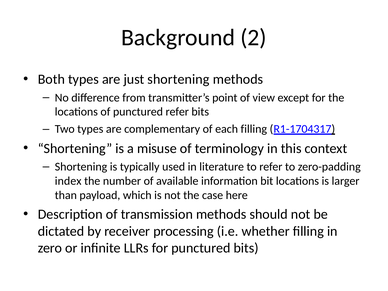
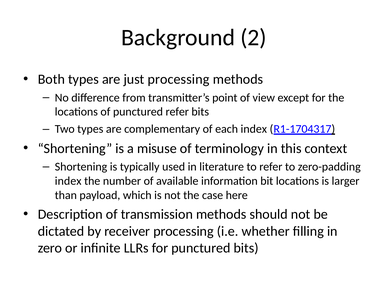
just shortening: shortening -> processing (178, 79)
each filling: filling -> index (254, 129)
